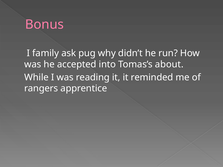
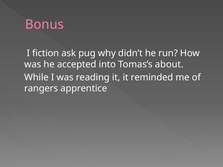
family: family -> fiction (46, 53)
